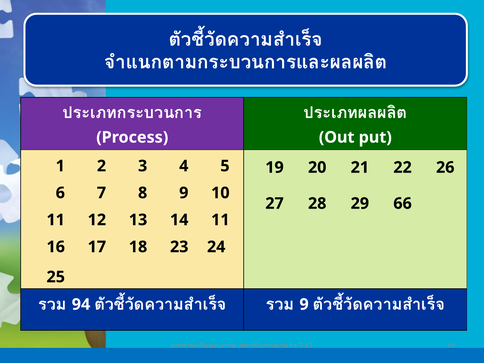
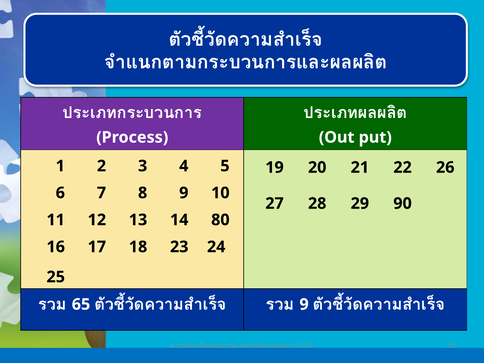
66: 66 -> 90 (403, 203)
14 11: 11 -> 80 (220, 220)
94: 94 -> 65 (81, 304)
